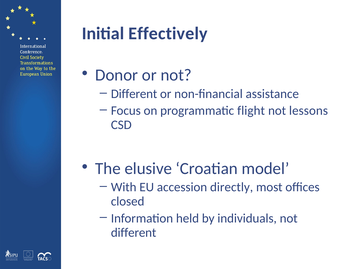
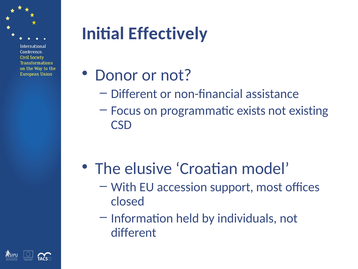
flight: flight -> exists (251, 110)
lessons: lessons -> existing (309, 110)
directly: directly -> support (232, 187)
